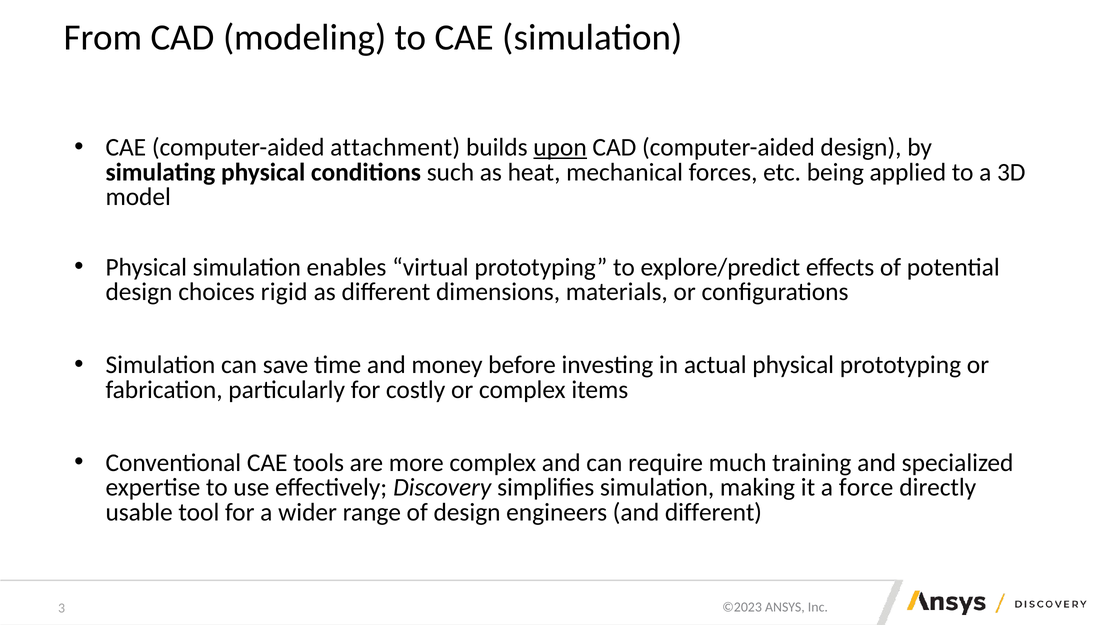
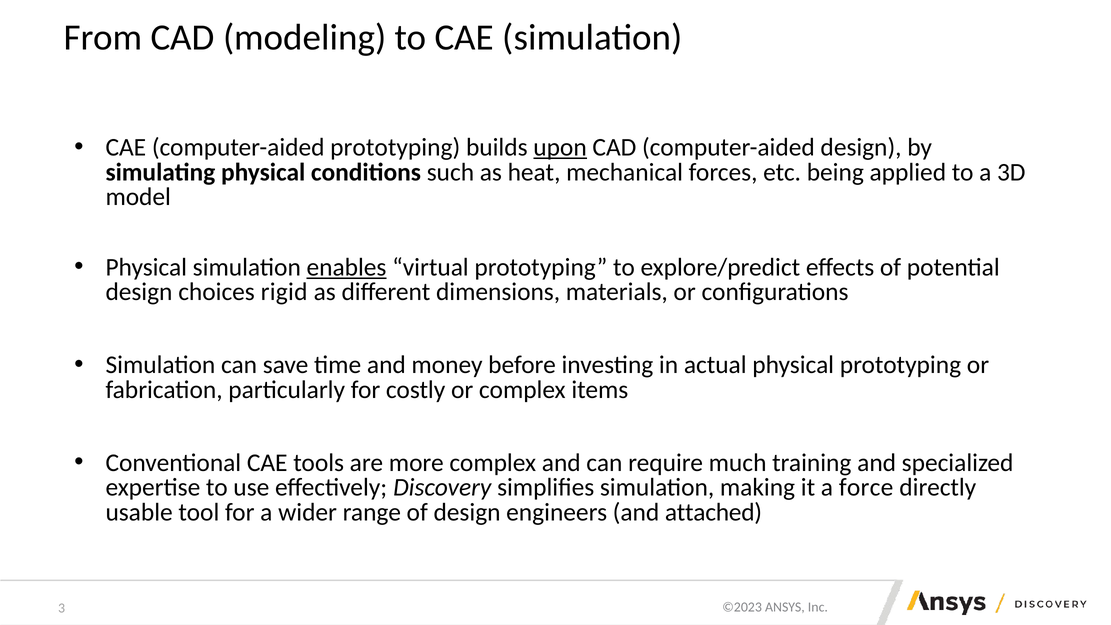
computer-aided attachment: attachment -> prototyping (395, 147)
enables underline: none -> present (346, 267)
and different: different -> attached (713, 512)
